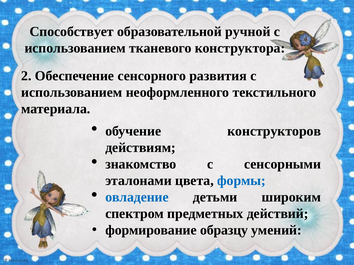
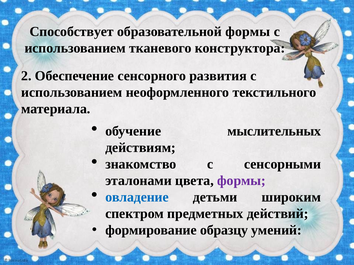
образовательной ручной: ручной -> формы (248, 32)
конструкторов: конструкторов -> мыслительных (274, 131)
формы colour: blue -> purple (241, 181)
